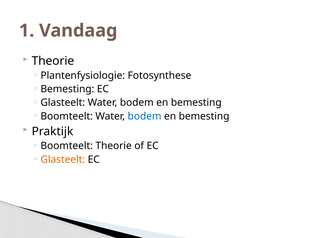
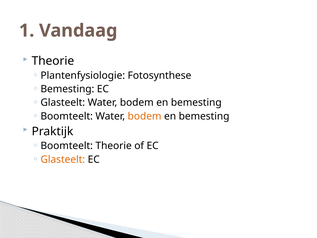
bodem colour: blue -> orange (145, 116)
